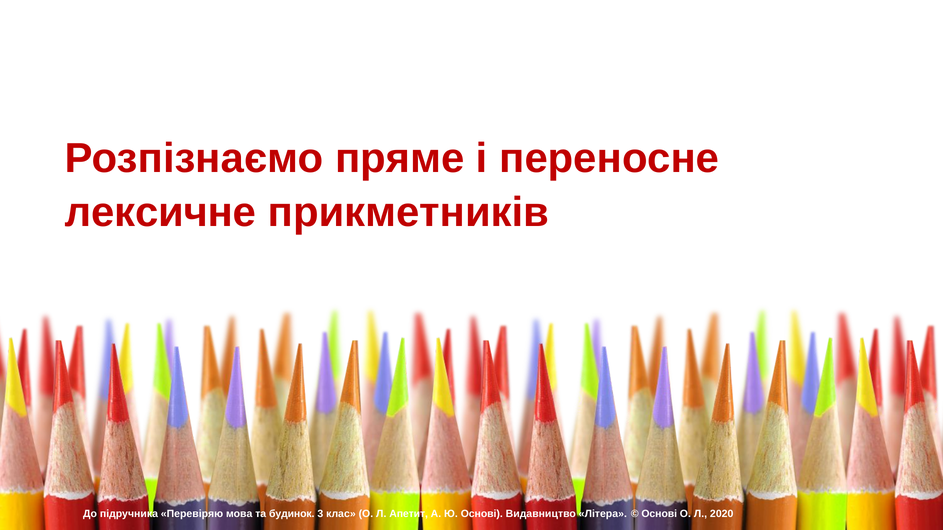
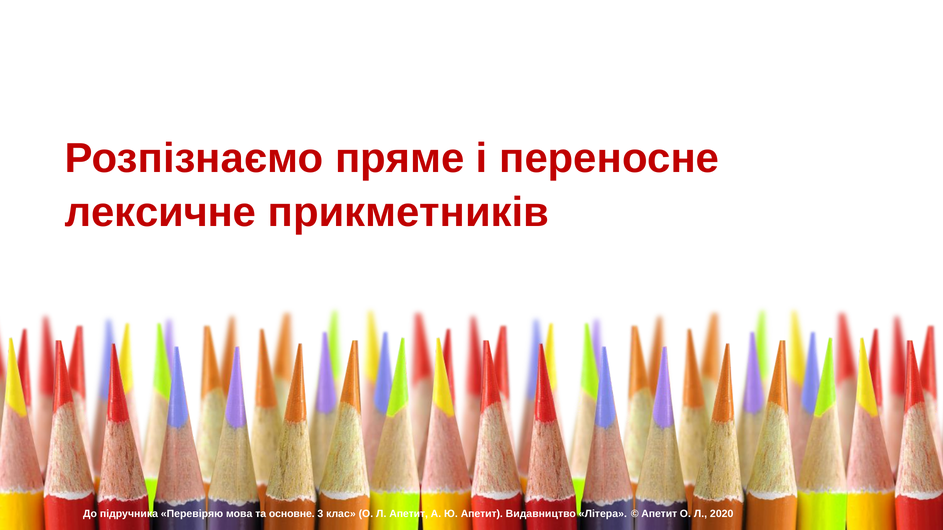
будинок: будинок -> основне (292, 514)
Ю Основі: Основі -> Апетит (482, 514)
Основі: Основі -> Апетит (659, 514)
